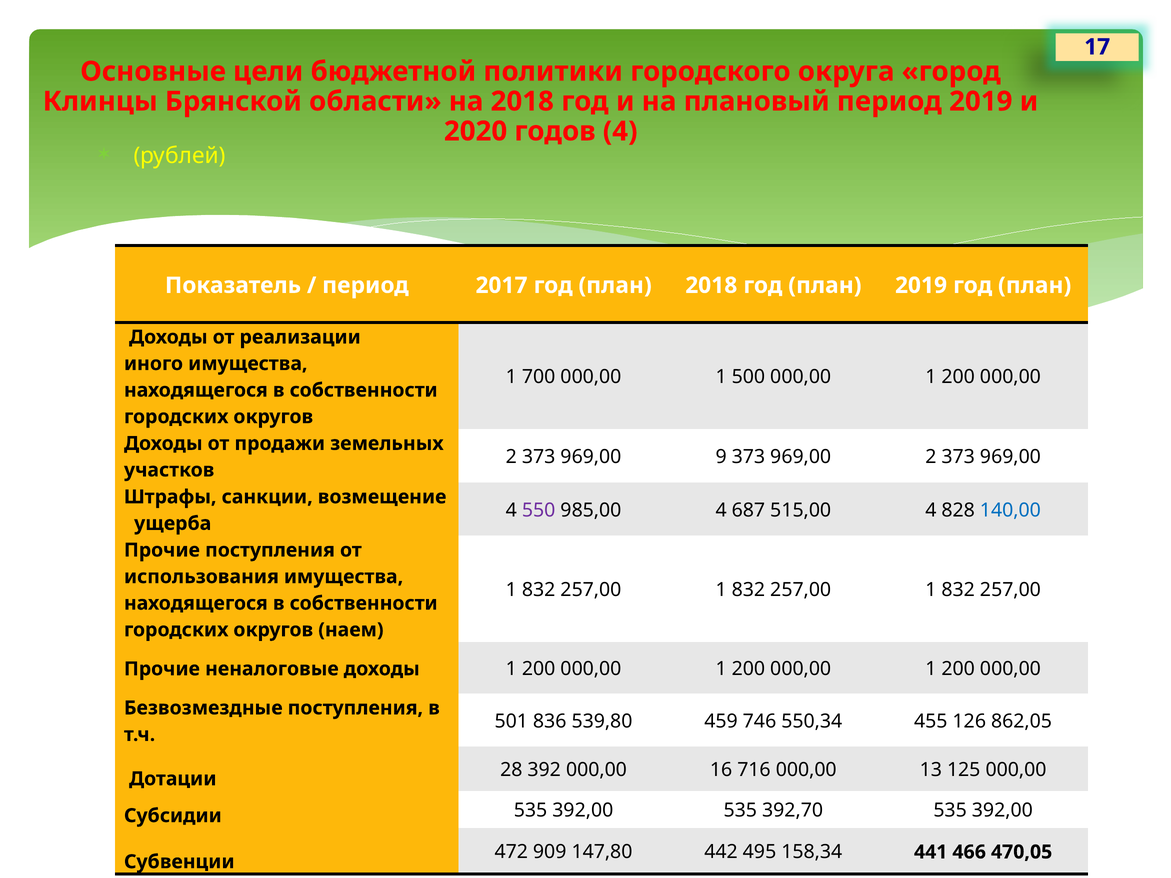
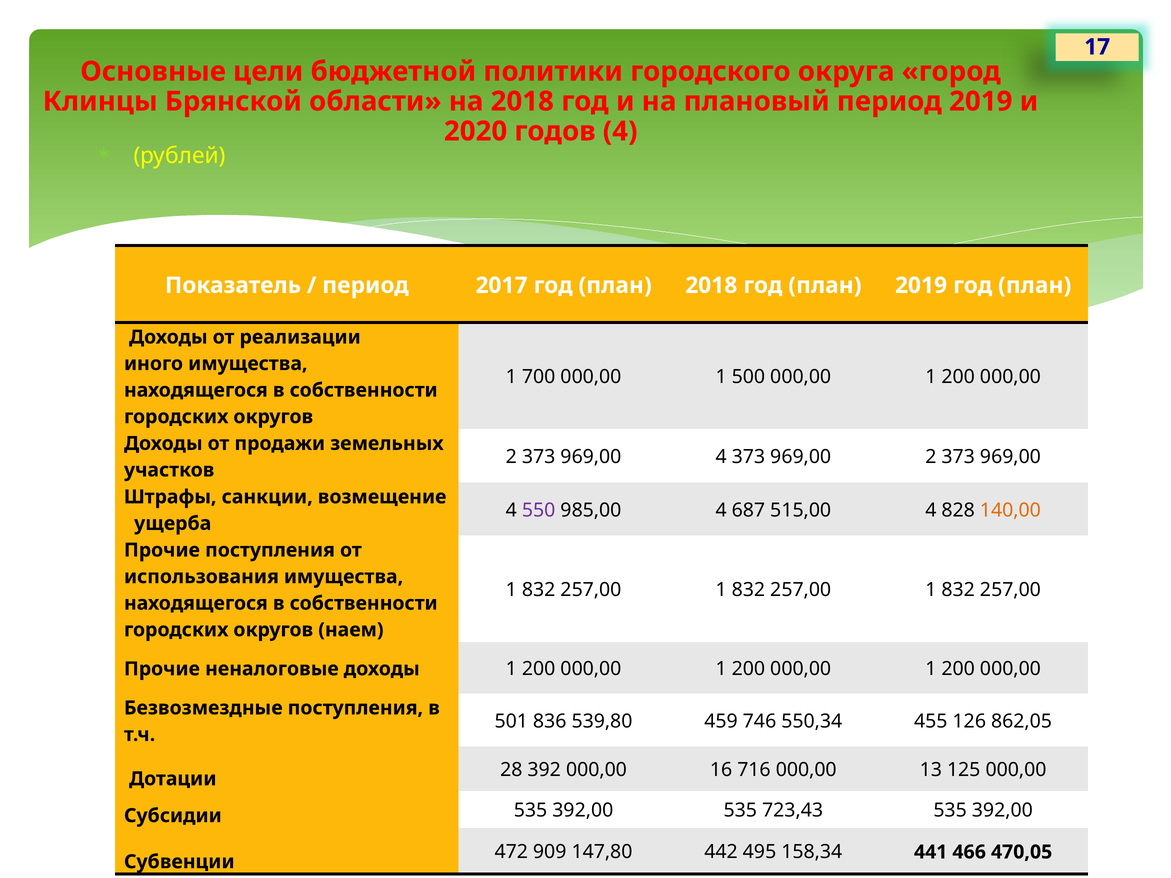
969,00 9: 9 -> 4 (721, 457)
140,00 colour: blue -> orange (1010, 510)
392,70: 392,70 -> 723,43 (793, 811)
